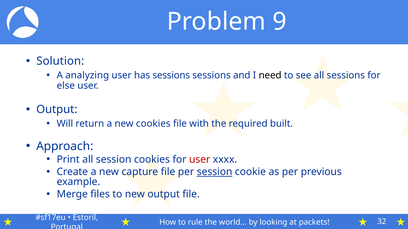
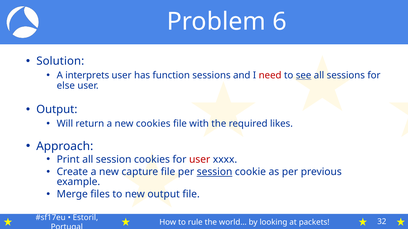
9: 9 -> 6 (279, 22)
analyzing: analyzing -> interprets (87, 76)
has sessions: sessions -> function (171, 76)
need colour: black -> red (270, 76)
see underline: none -> present (304, 76)
built: built -> likes (281, 124)
